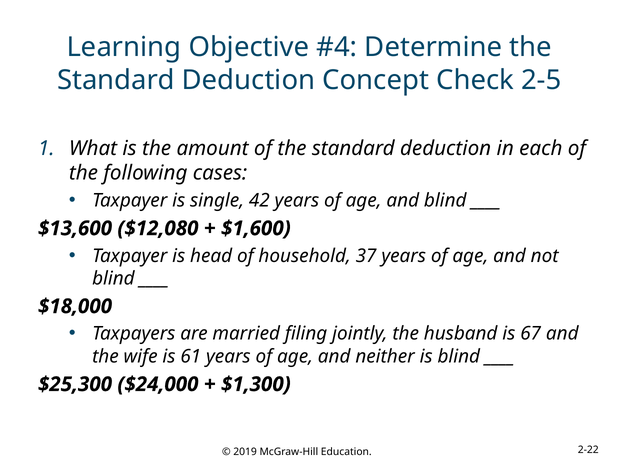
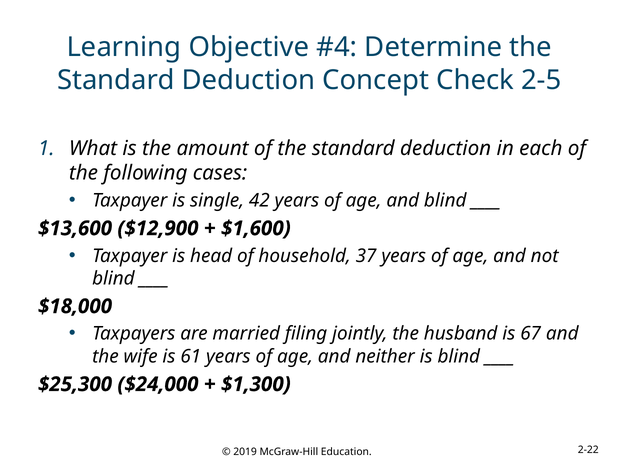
$12,080: $12,080 -> $12,900 (158, 229)
